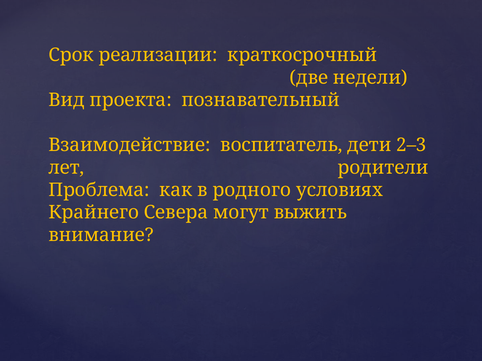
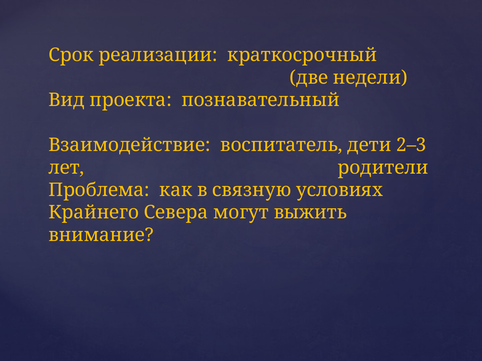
родного: родного -> связную (252, 190)
